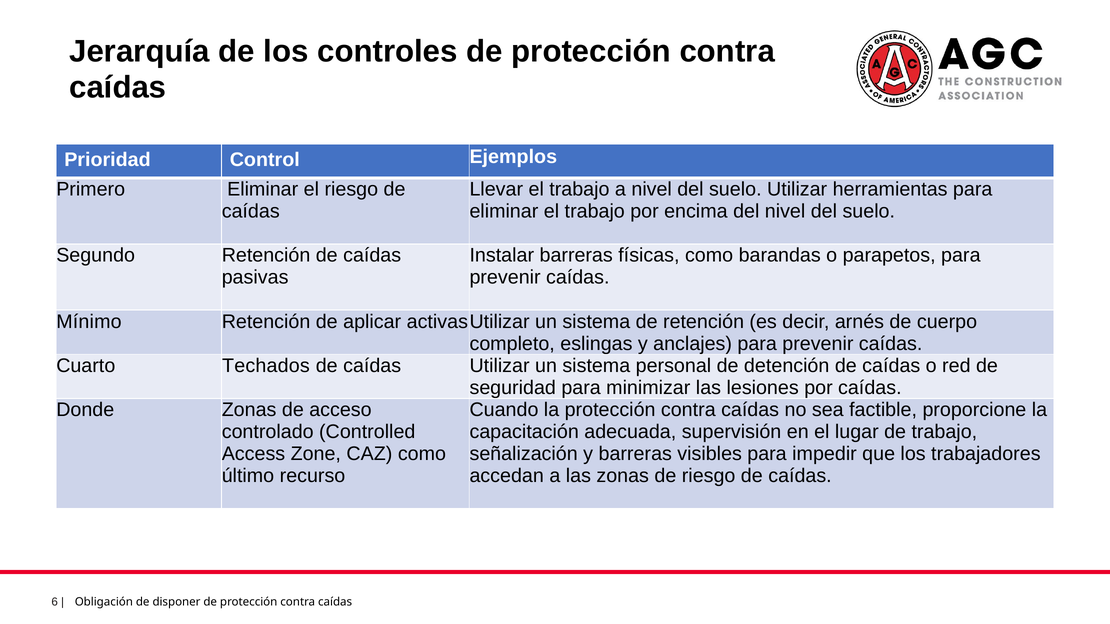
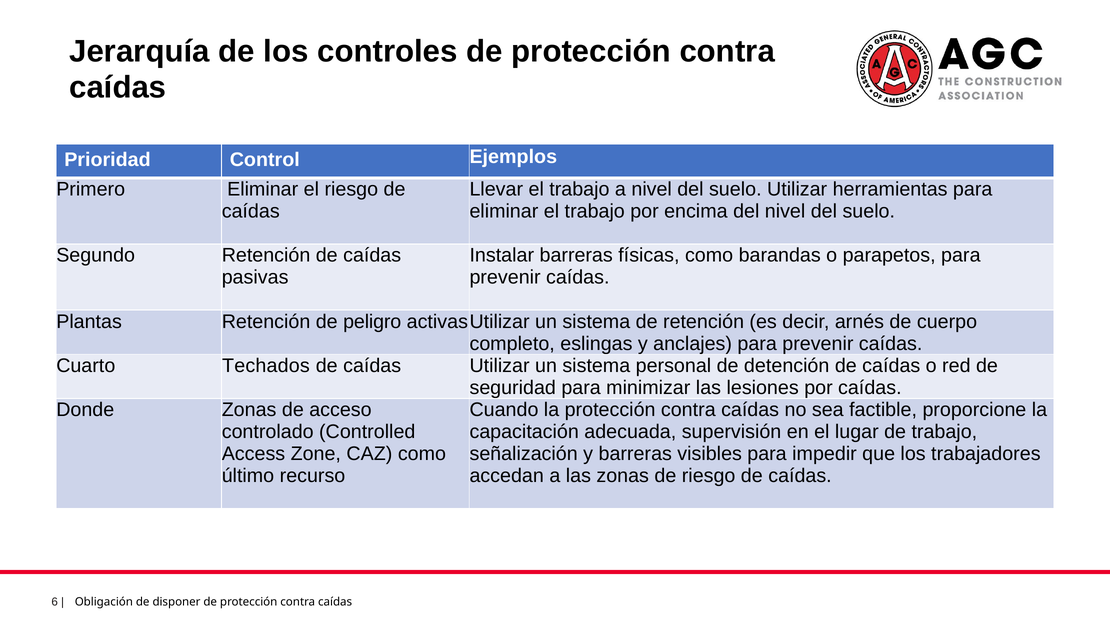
Mínimo: Mínimo -> Plantas (89, 322)
aplicar: aplicar -> peligro (372, 322)
